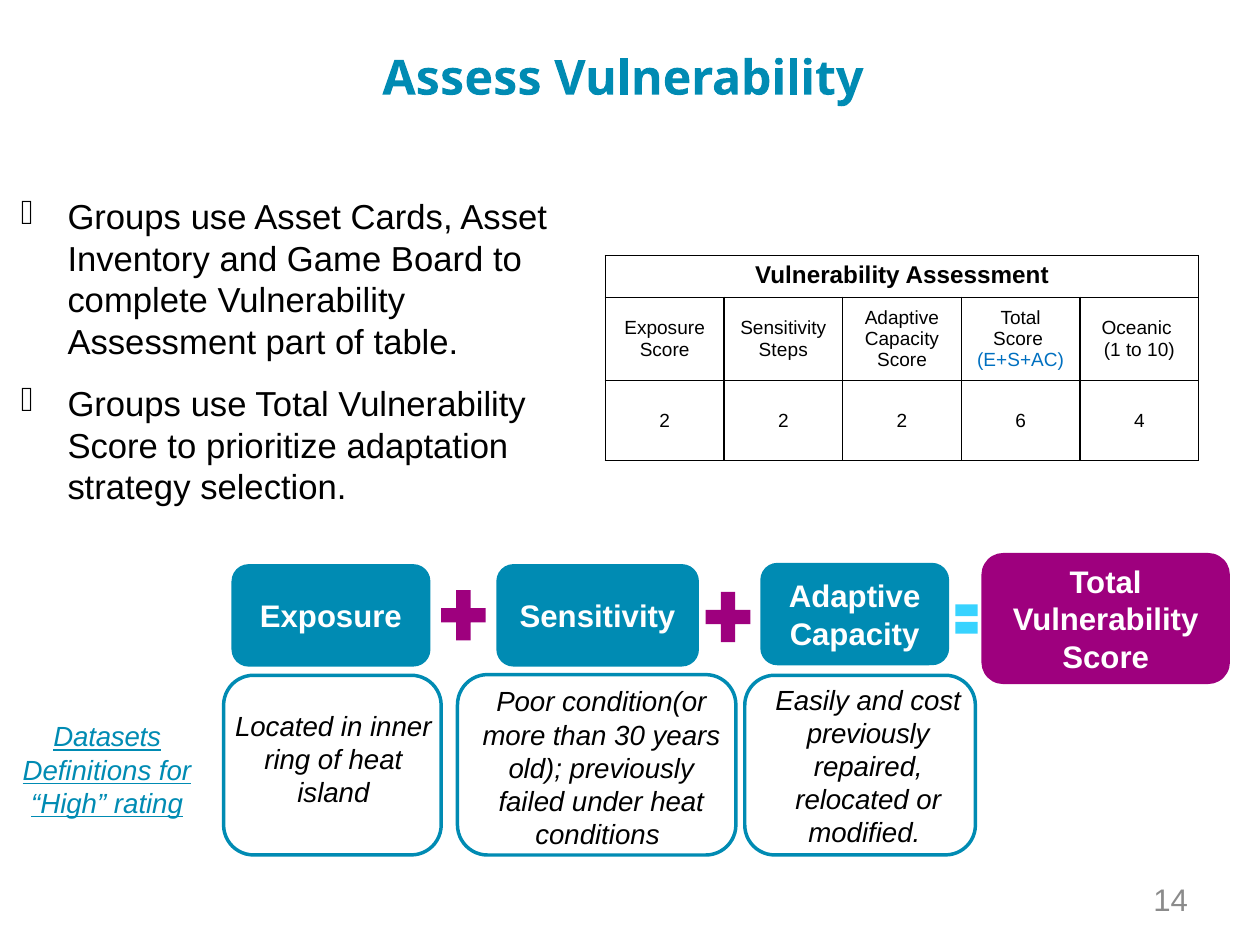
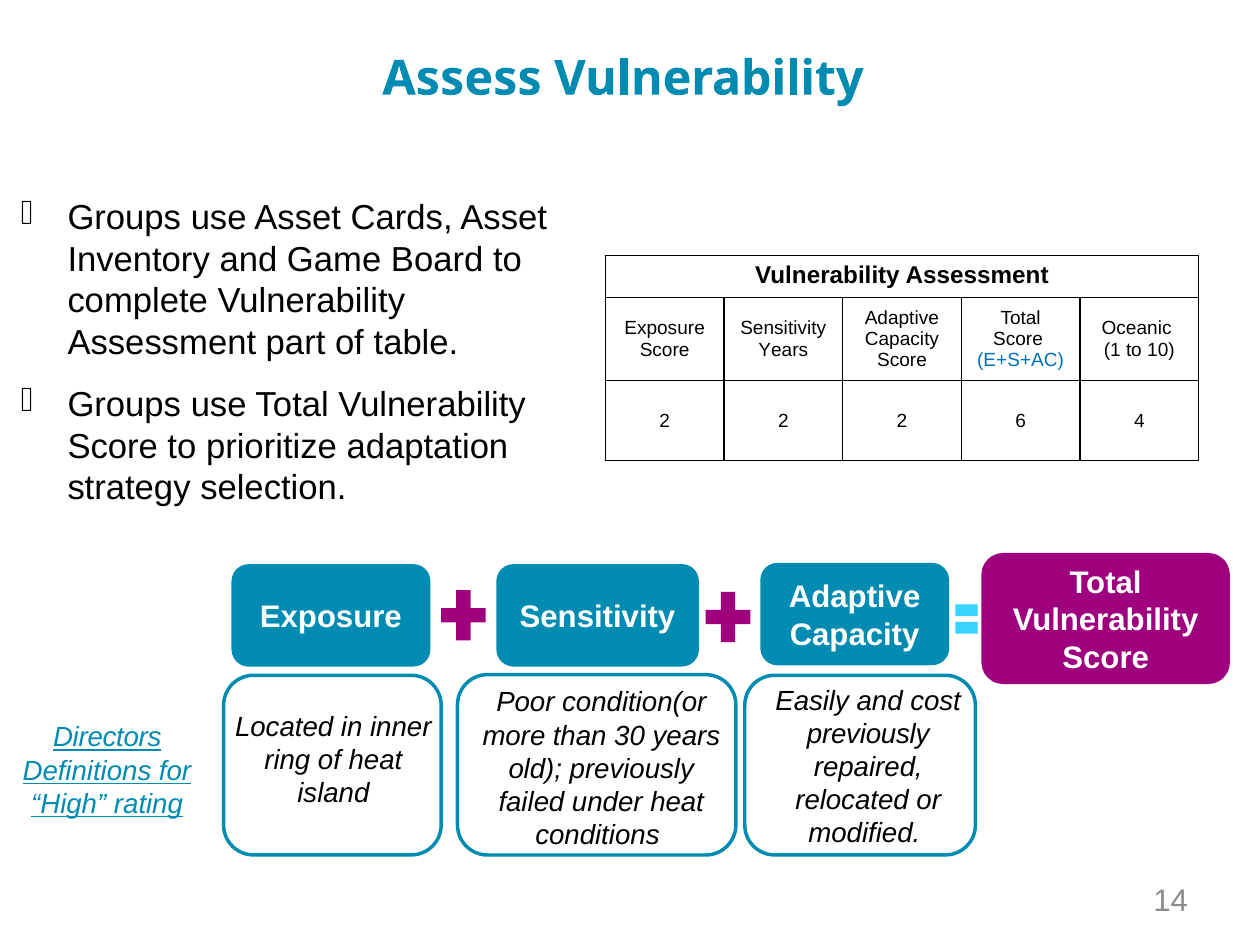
Steps: Steps -> Years (783, 350)
Datasets: Datasets -> Directors (107, 737)
